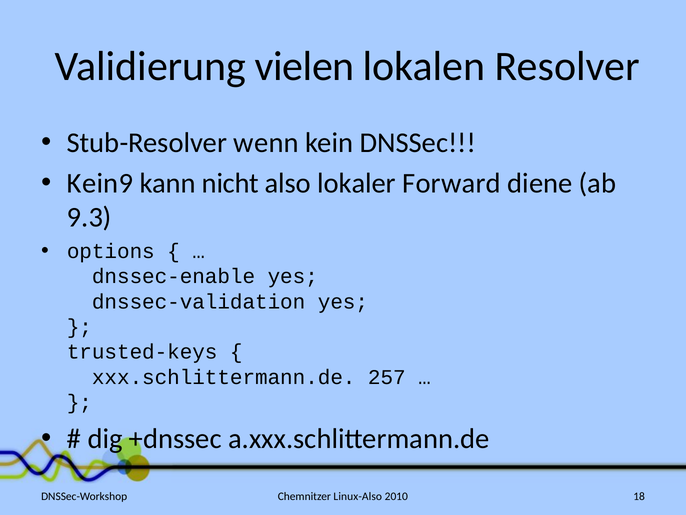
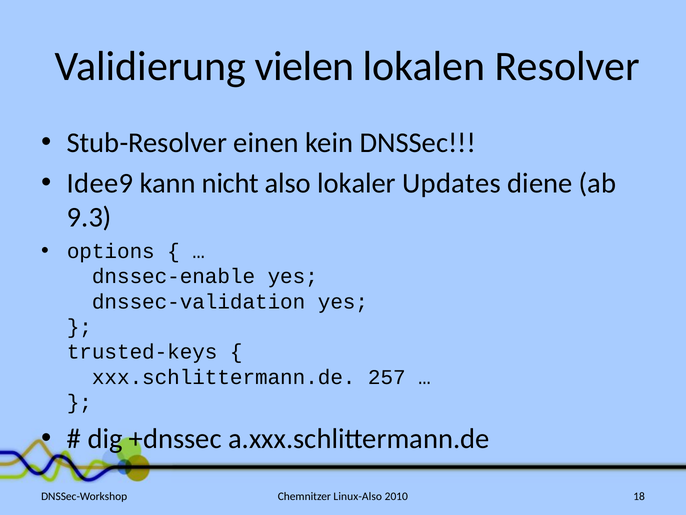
wenn: wenn -> einen (266, 143)
Kein9: Kein9 -> Idee9 (100, 183)
Forward: Forward -> Updates (452, 183)
